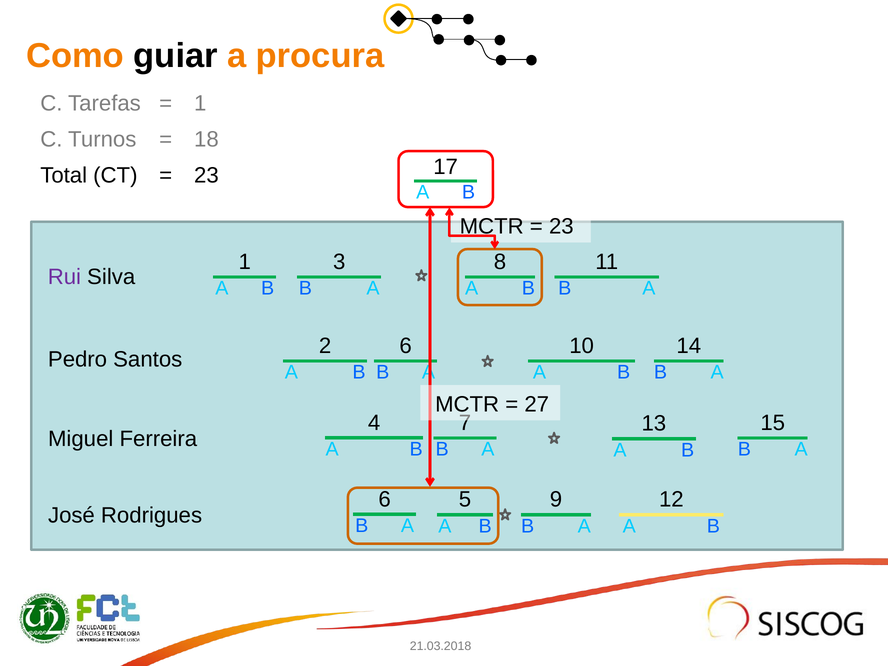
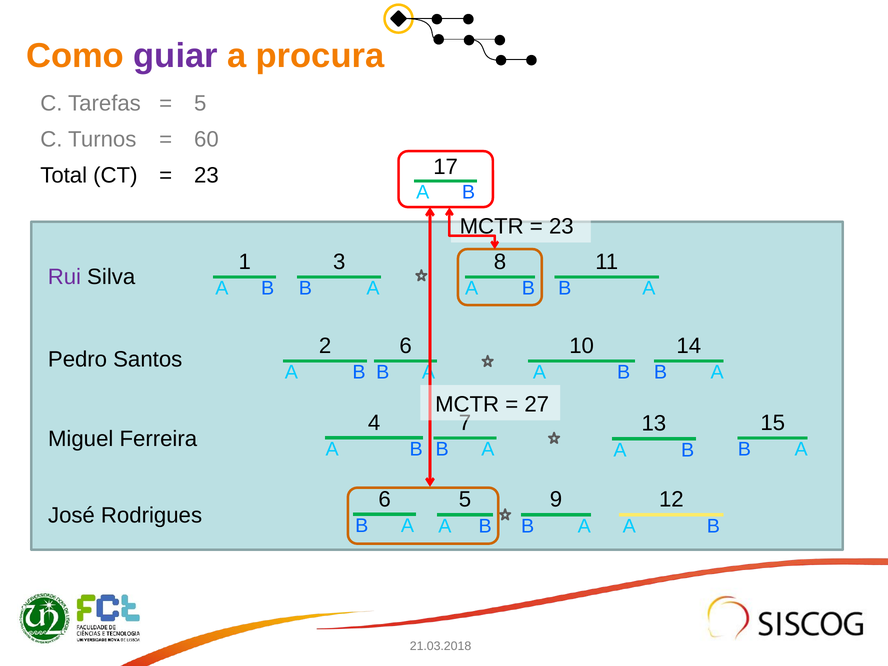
guiar colour: black -> purple (176, 56)
1: 1 -> 5 (200, 104)
18: 18 -> 60 (206, 140)
